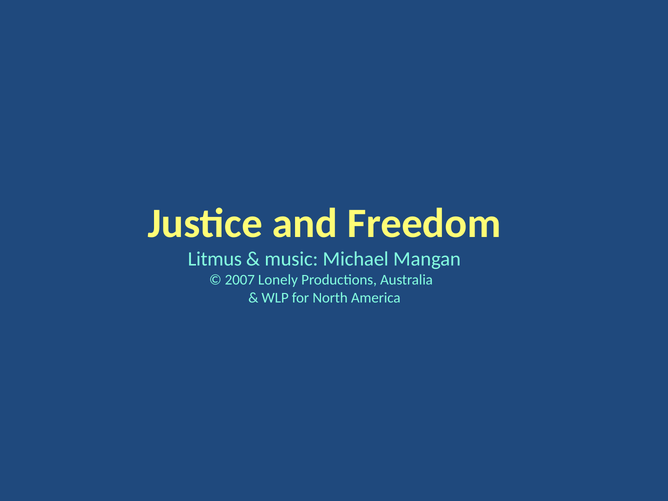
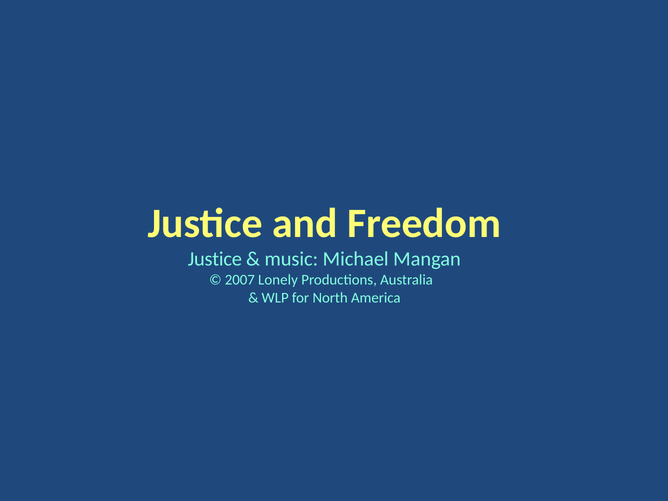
Litmus: Litmus -> Justice (215, 259)
